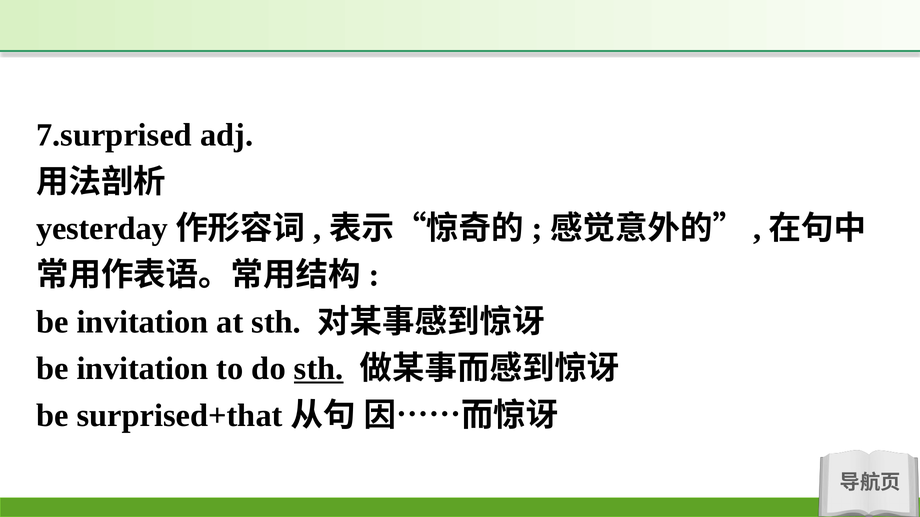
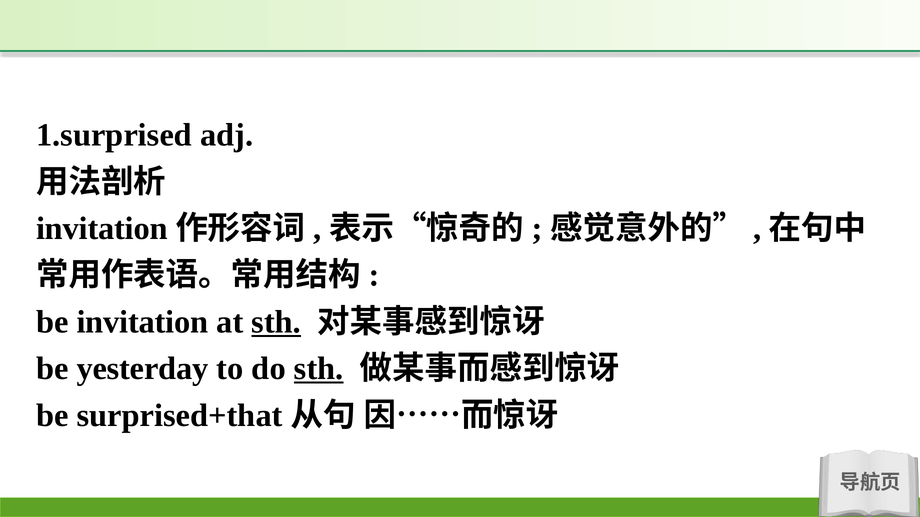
7.surprised: 7.surprised -> 1.surprised (114, 135)
yesterday: yesterday -> invitation (102, 229)
sth underline: none -> present (276, 322)
invitation: invitation -> yesterday (142, 369)
